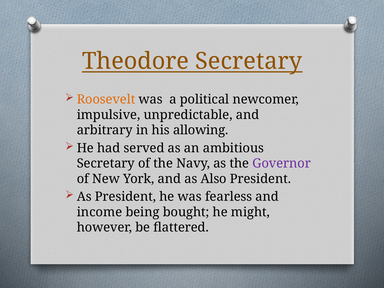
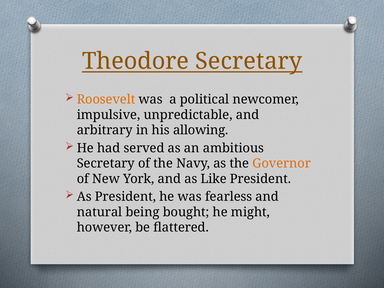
Governor colour: purple -> orange (282, 163)
Also: Also -> Like (214, 179)
income: income -> natural (100, 212)
